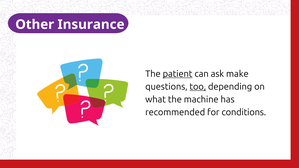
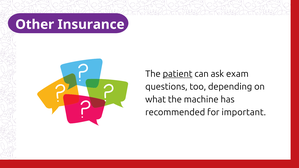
make: make -> exam (237, 74)
too underline: present -> none (198, 87)
conditions: conditions -> important (244, 112)
